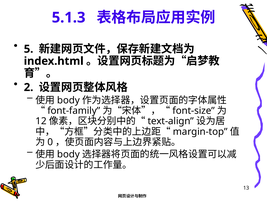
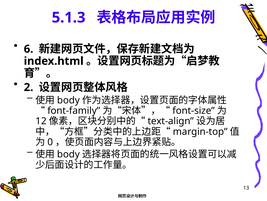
5: 5 -> 6 (29, 49)
